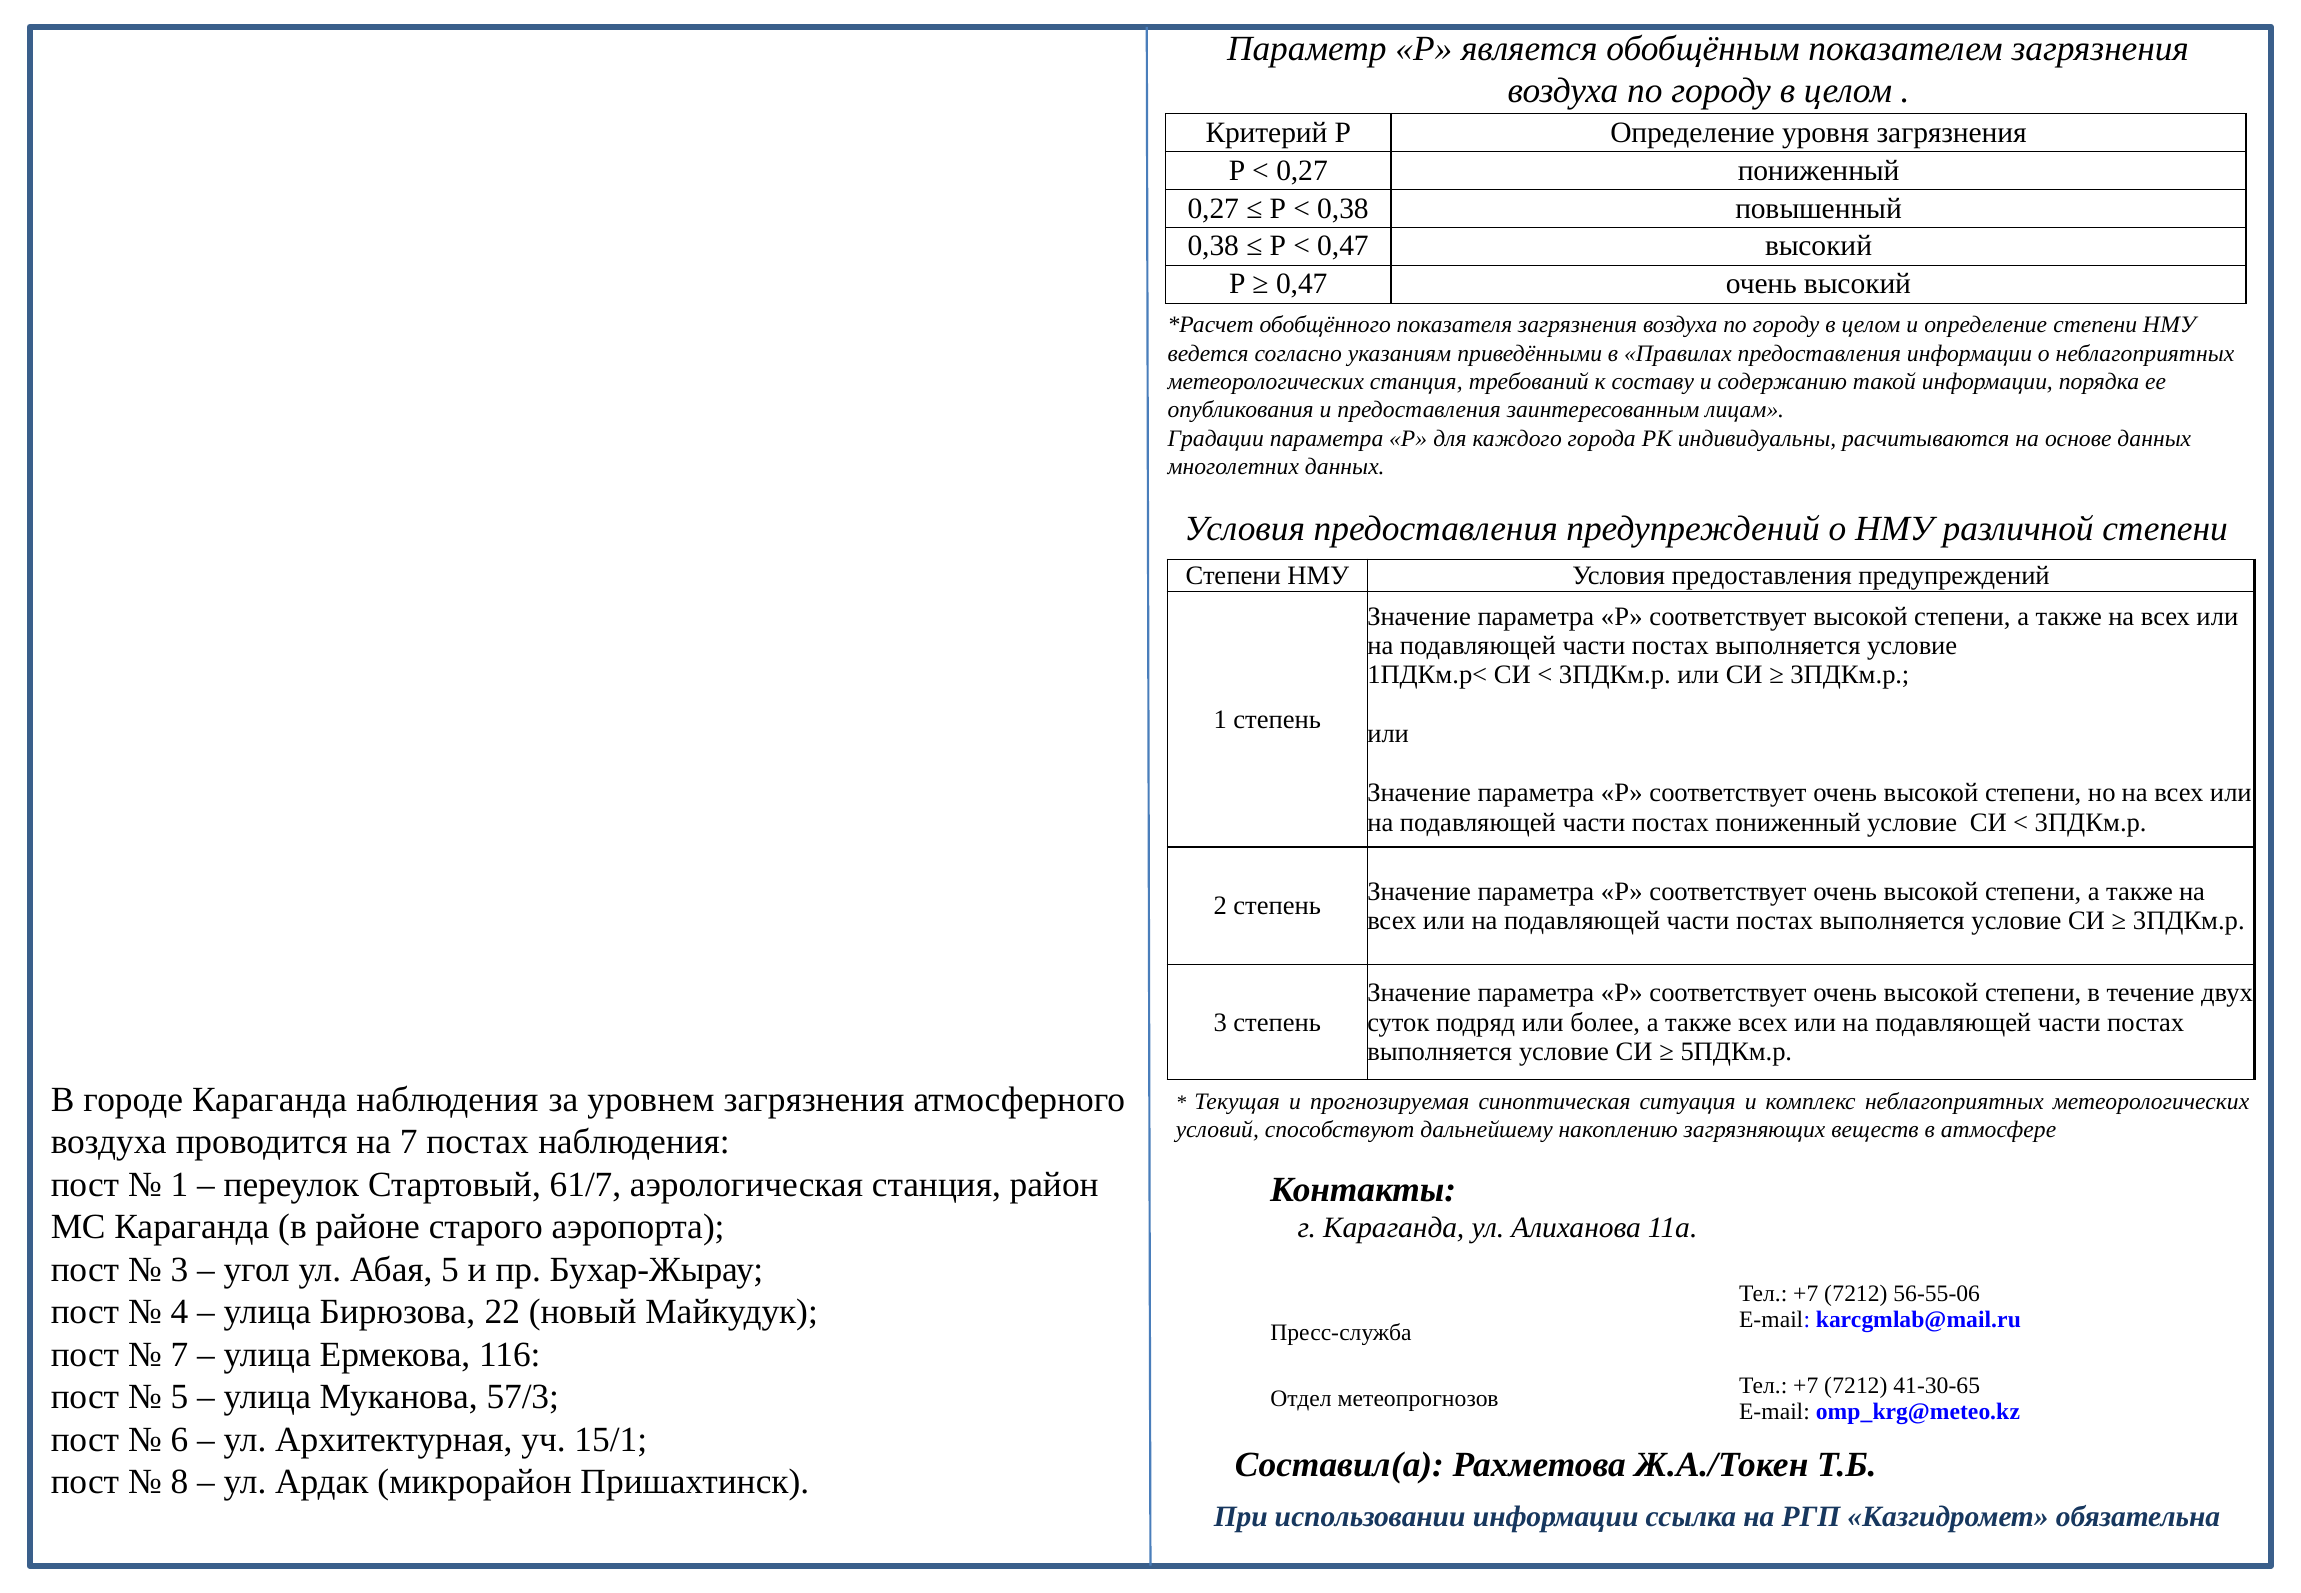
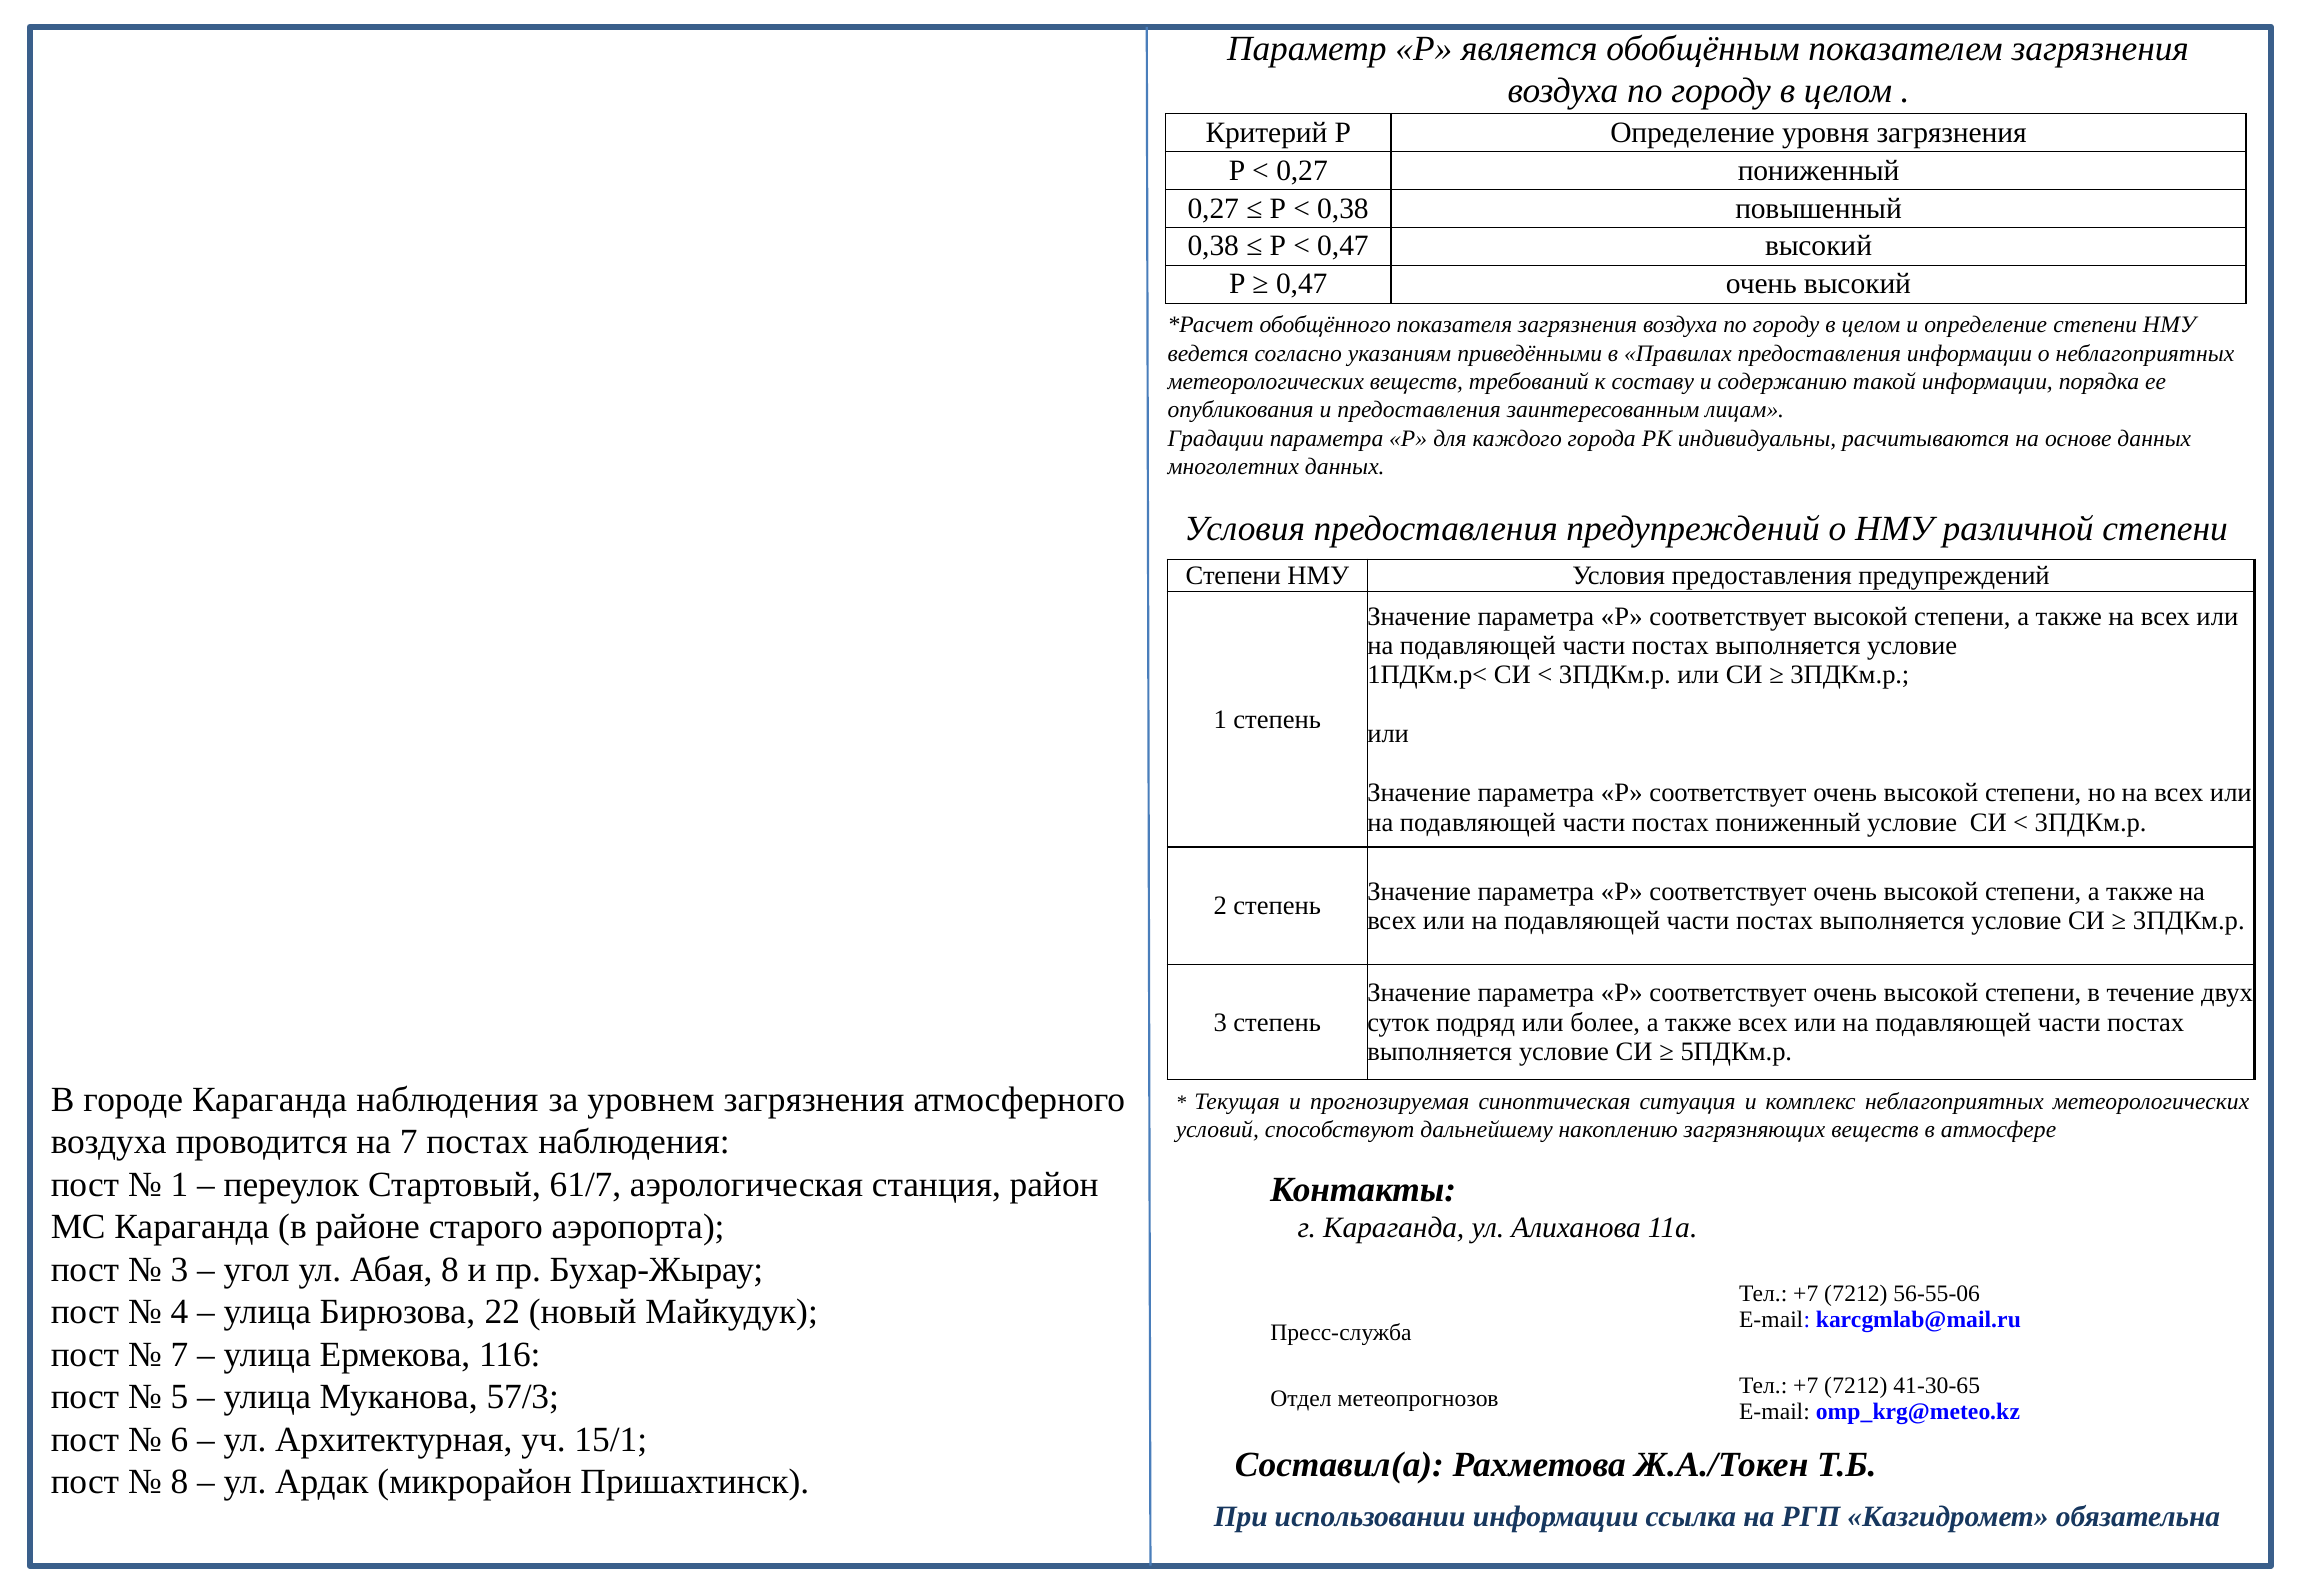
метеорологических станция: станция -> веществ (1416, 382)
Абая 5: 5 -> 8 (450, 1270)
